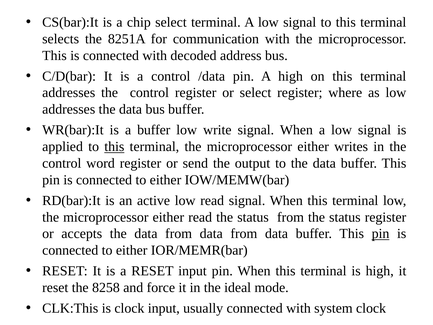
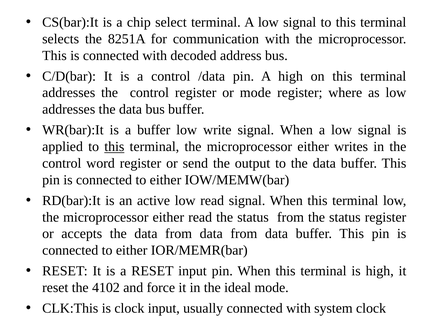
or select: select -> mode (255, 93)
pin underline: present -> none (381, 234)
8258: 8258 -> 4102 (106, 287)
